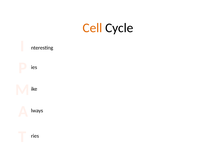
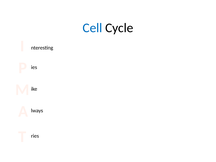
Cell colour: orange -> blue (92, 28)
